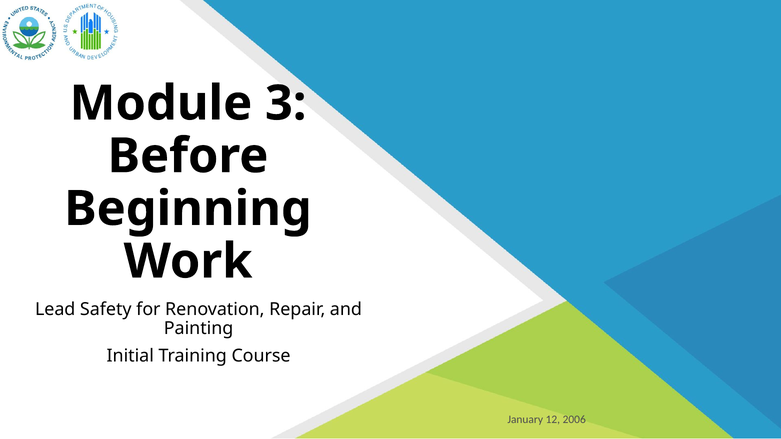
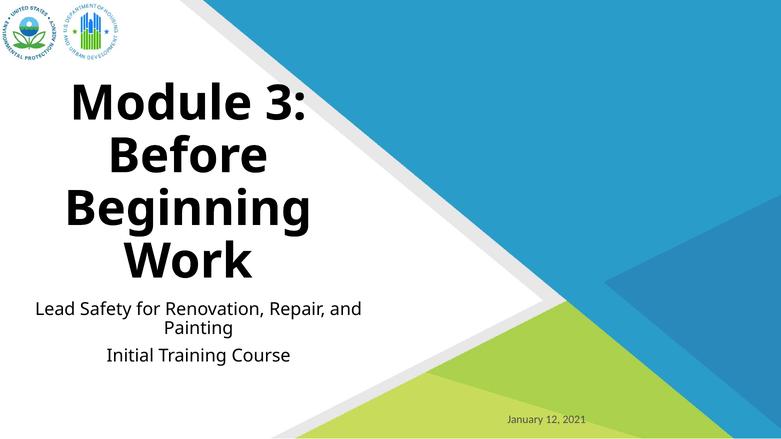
2006: 2006 -> 2021 (574, 420)
